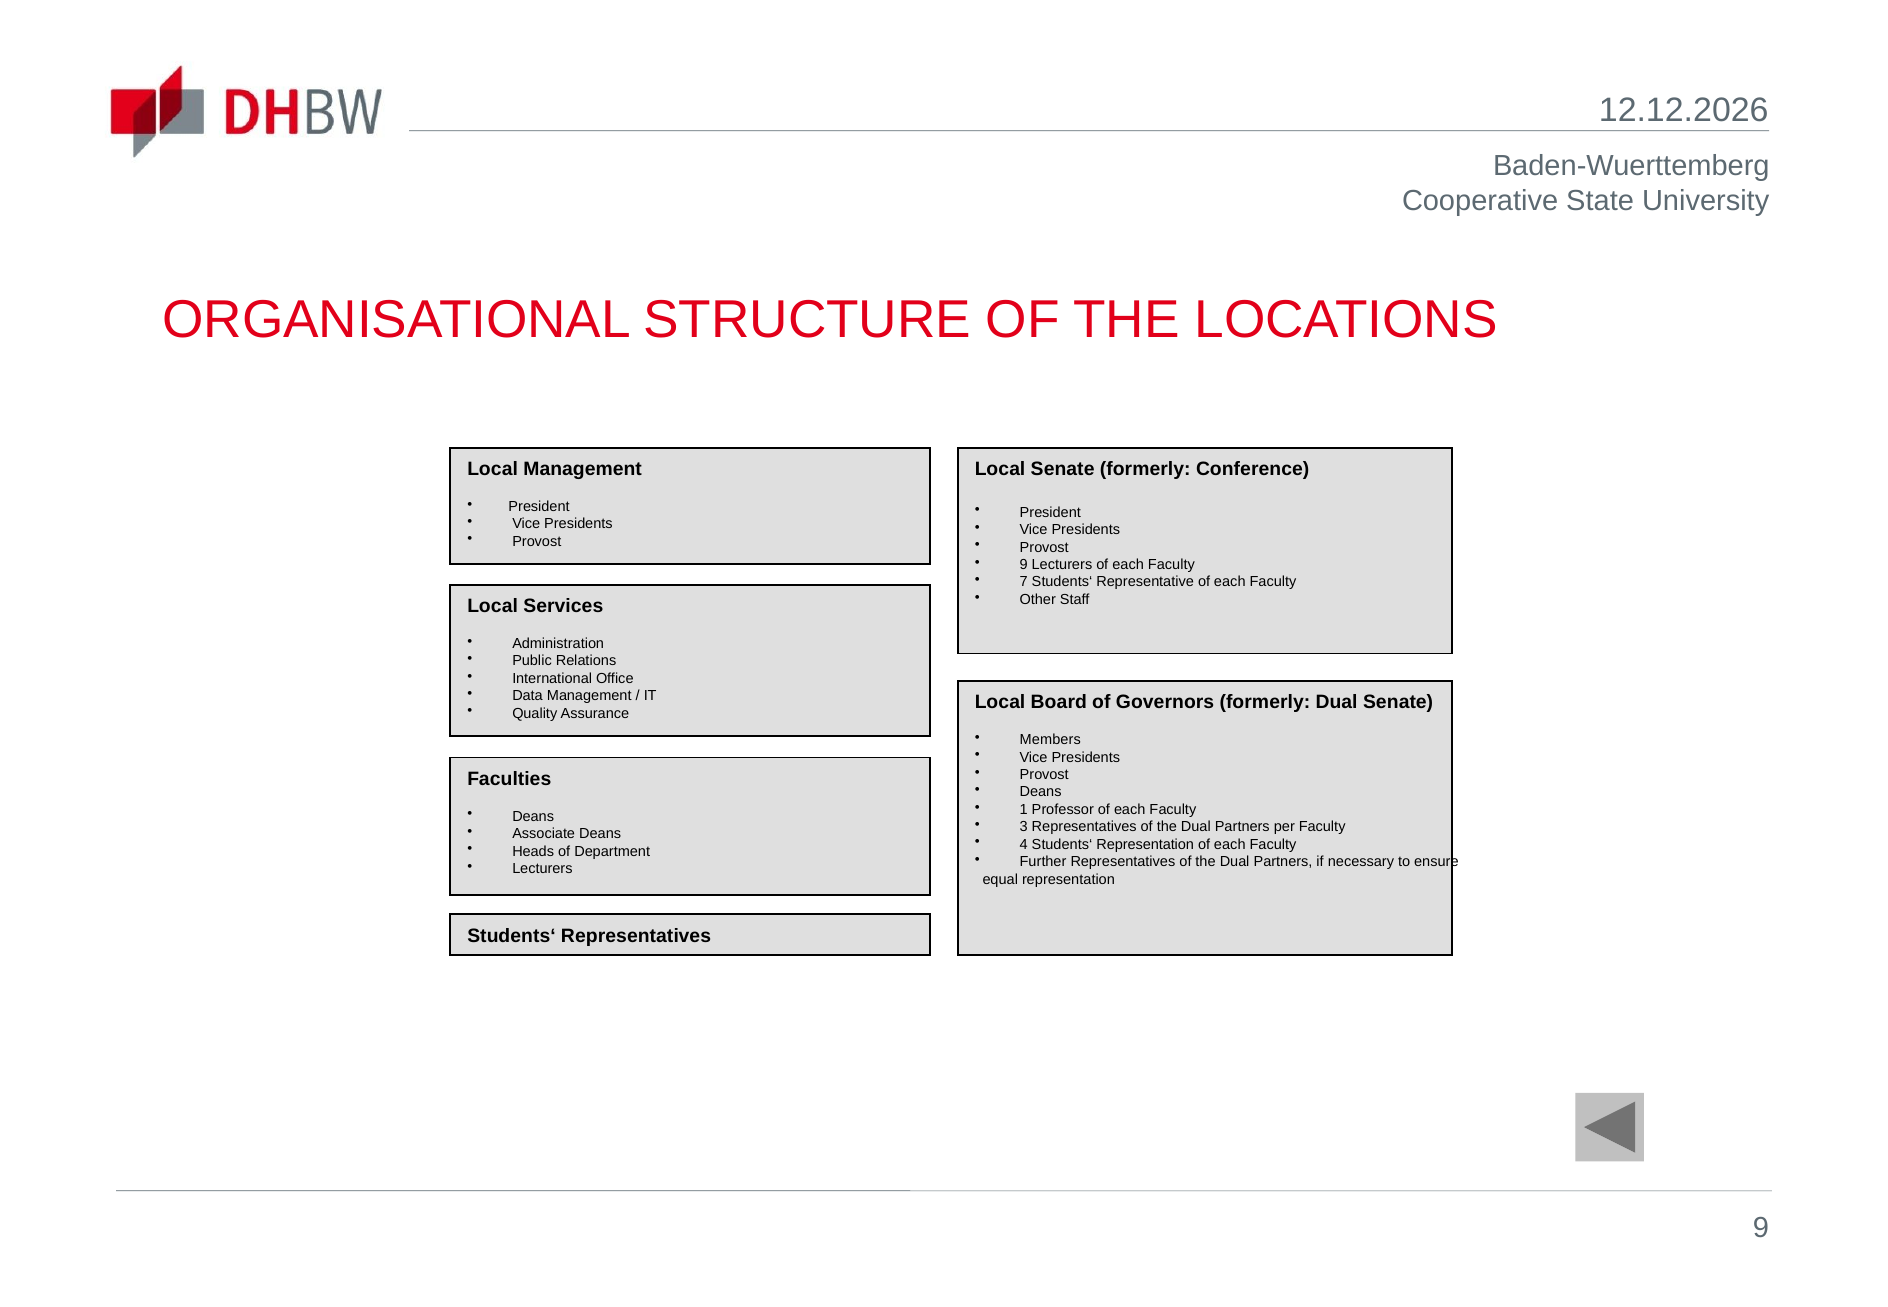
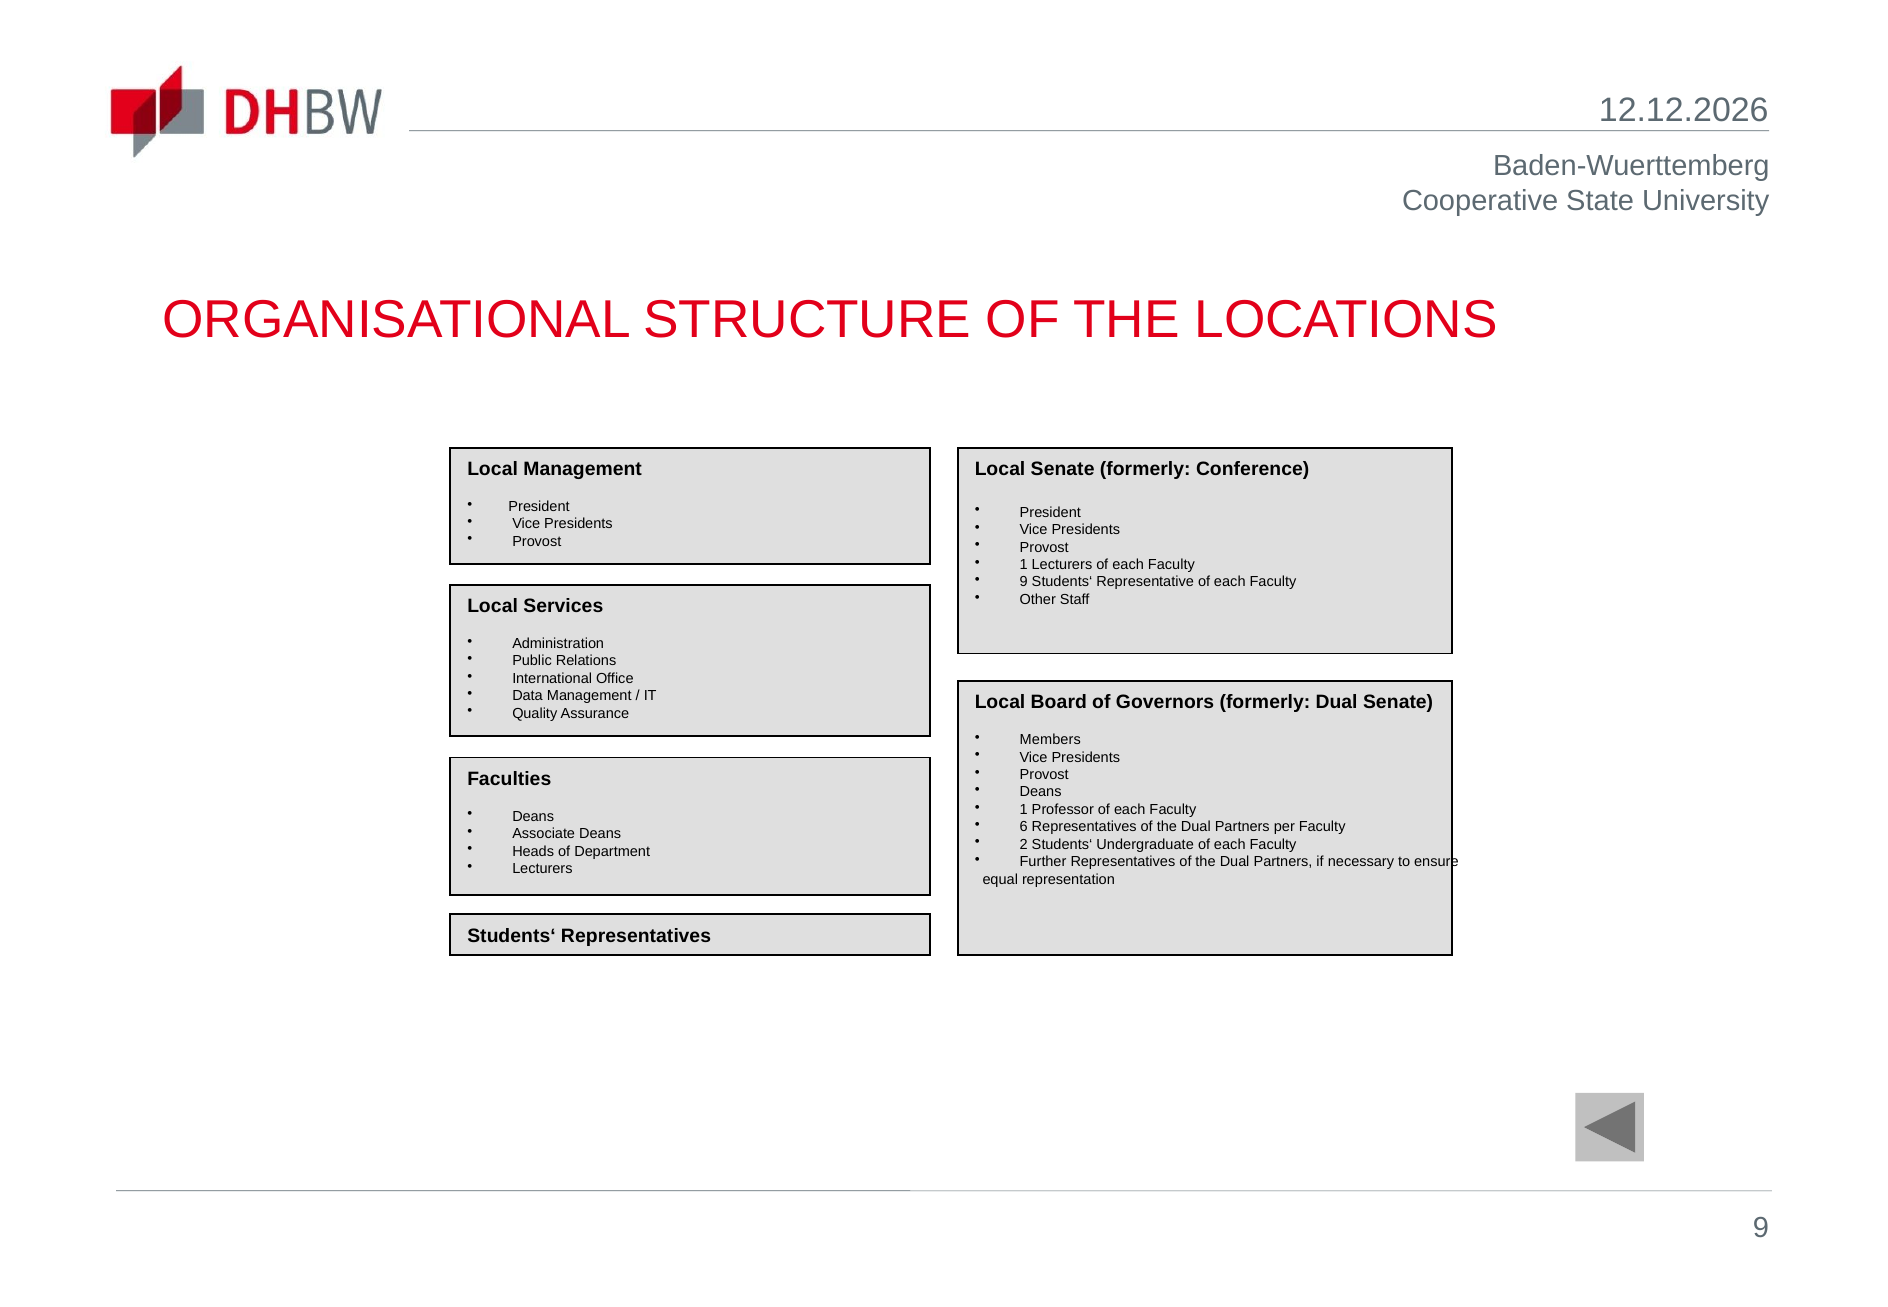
9: 9 -> 1 (1024, 565)
7: 7 -> 9 (1024, 582)
3: 3 -> 6 (1024, 827)
4: 4 -> 2 (1024, 844)
Students‘ Representation: Representation -> Undergraduate (1145, 844)
